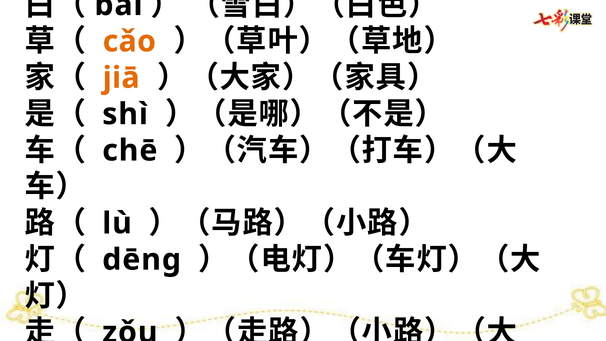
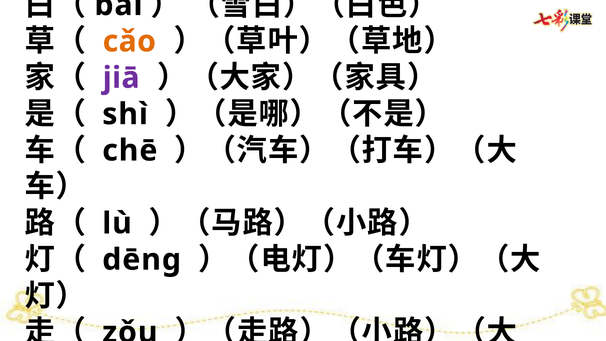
jiā colour: orange -> purple (121, 78)
